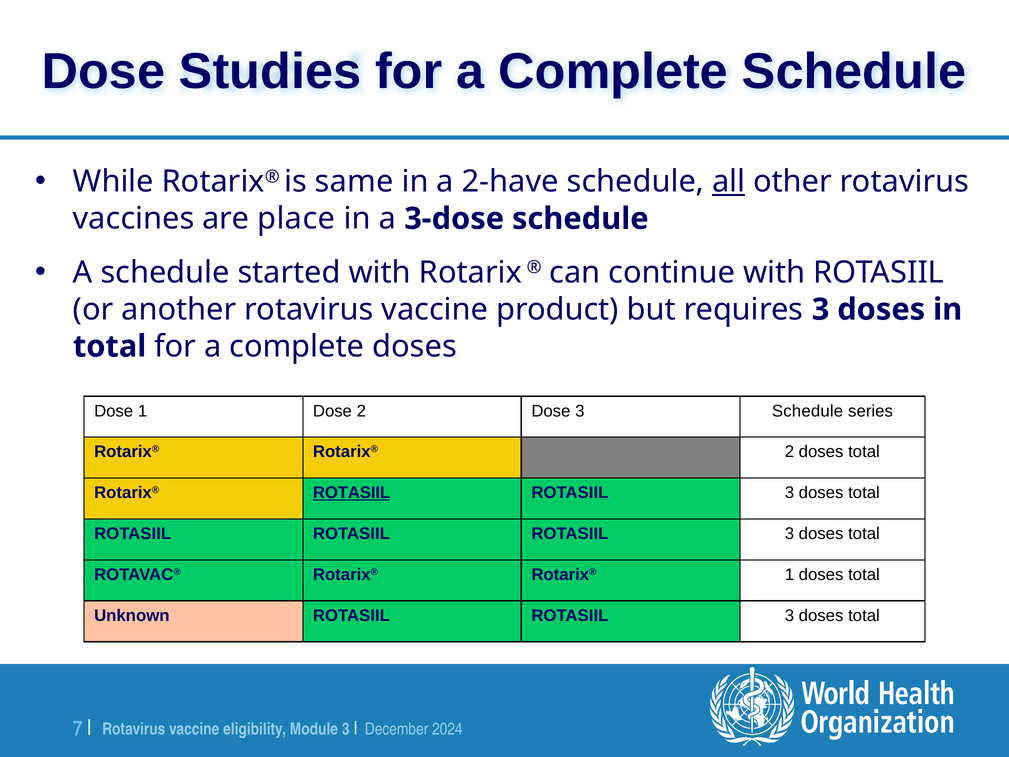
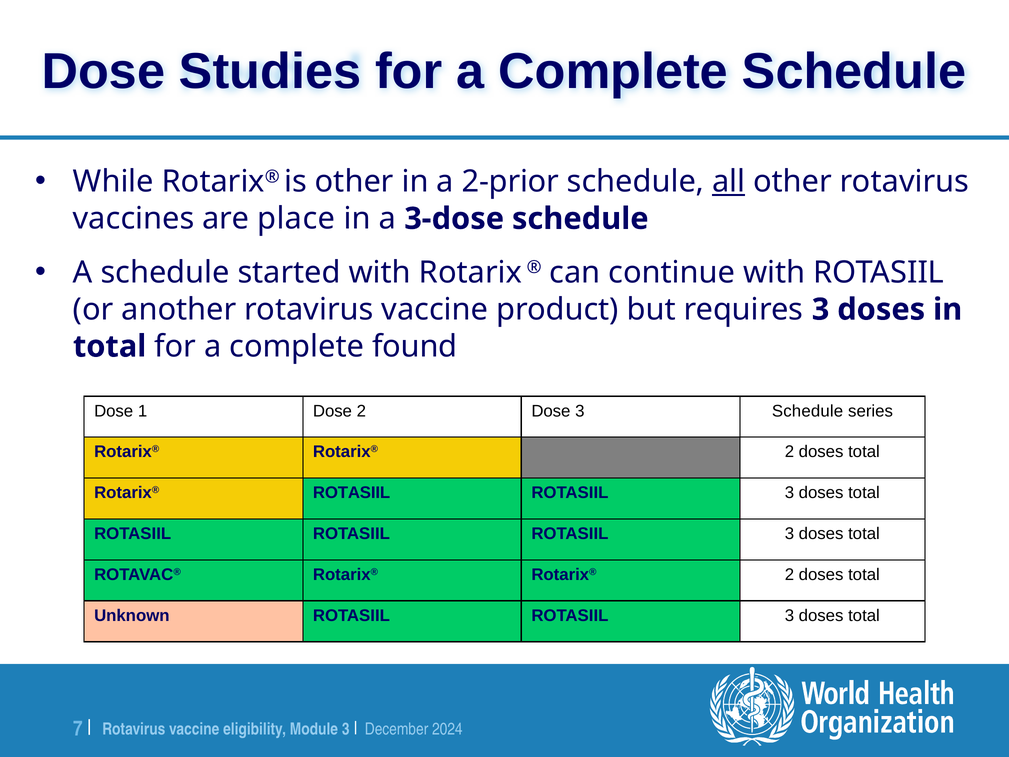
is same: same -> other (354, 182)
2-have: 2-have -> 2-prior (510, 182)
complete doses: doses -> found (415, 346)
ROTASIIL underline: present -> none (352, 493)
ROTAVAC® Rotarix® Rotarix® 1: 1 -> 2 (789, 575)
